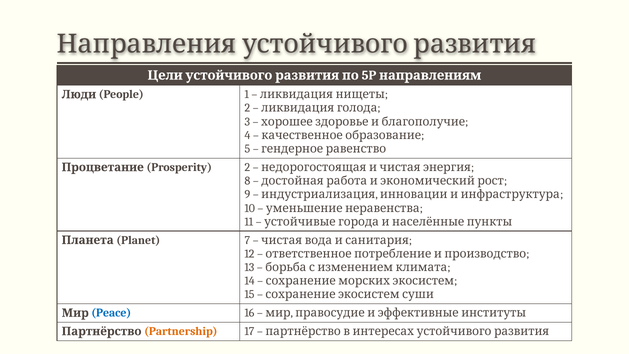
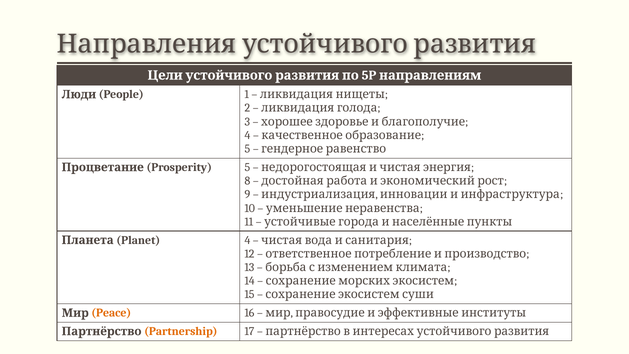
Процветание 2: 2 -> 5 (247, 167)
Планета 7: 7 -> 4 (247, 240)
Peace colour: blue -> orange (111, 313)
